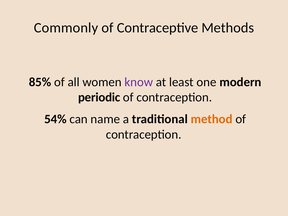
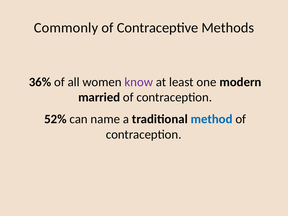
85%: 85% -> 36% (40, 82)
periodic: periodic -> married (99, 97)
54%: 54% -> 52% (55, 119)
method colour: orange -> blue (212, 119)
